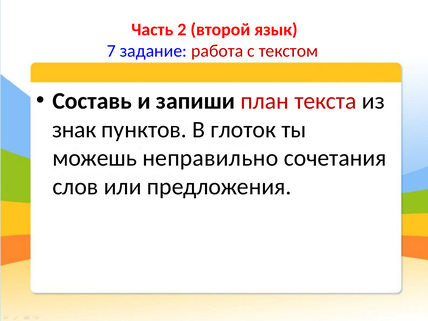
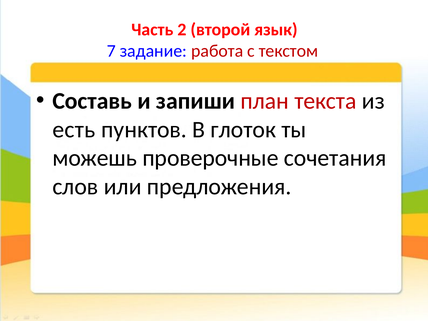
знак: знак -> есть (74, 130)
неправильно: неправильно -> проверочные (210, 158)
